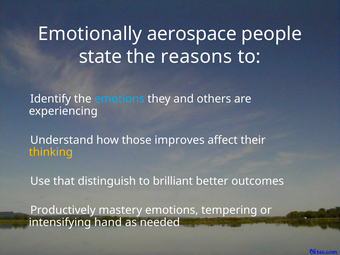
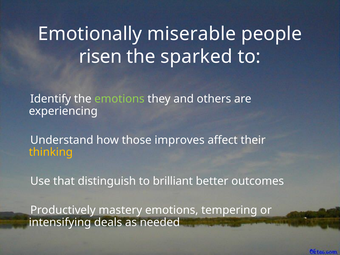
aerospace: aerospace -> miserable (192, 34)
state: state -> risen (100, 57)
reasons: reasons -> sparked (196, 57)
emotions colour: light blue -> light green (119, 99)
hand: hand -> deals (108, 222)
